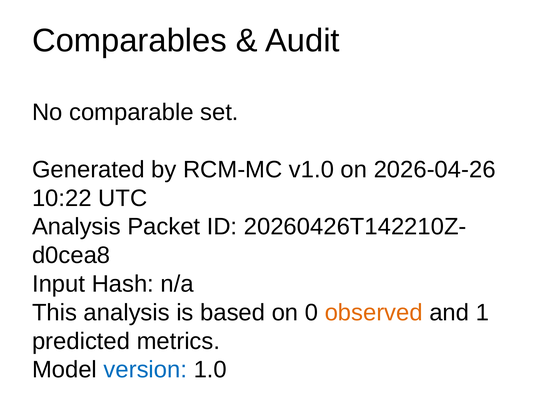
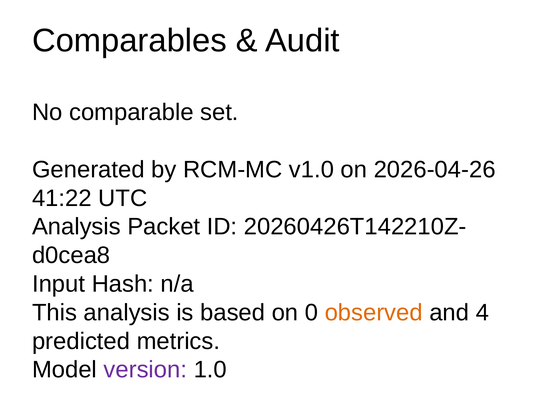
10:22: 10:22 -> 41:22 (62, 198)
1: 1 -> 4 (482, 313)
version colour: blue -> purple (145, 370)
